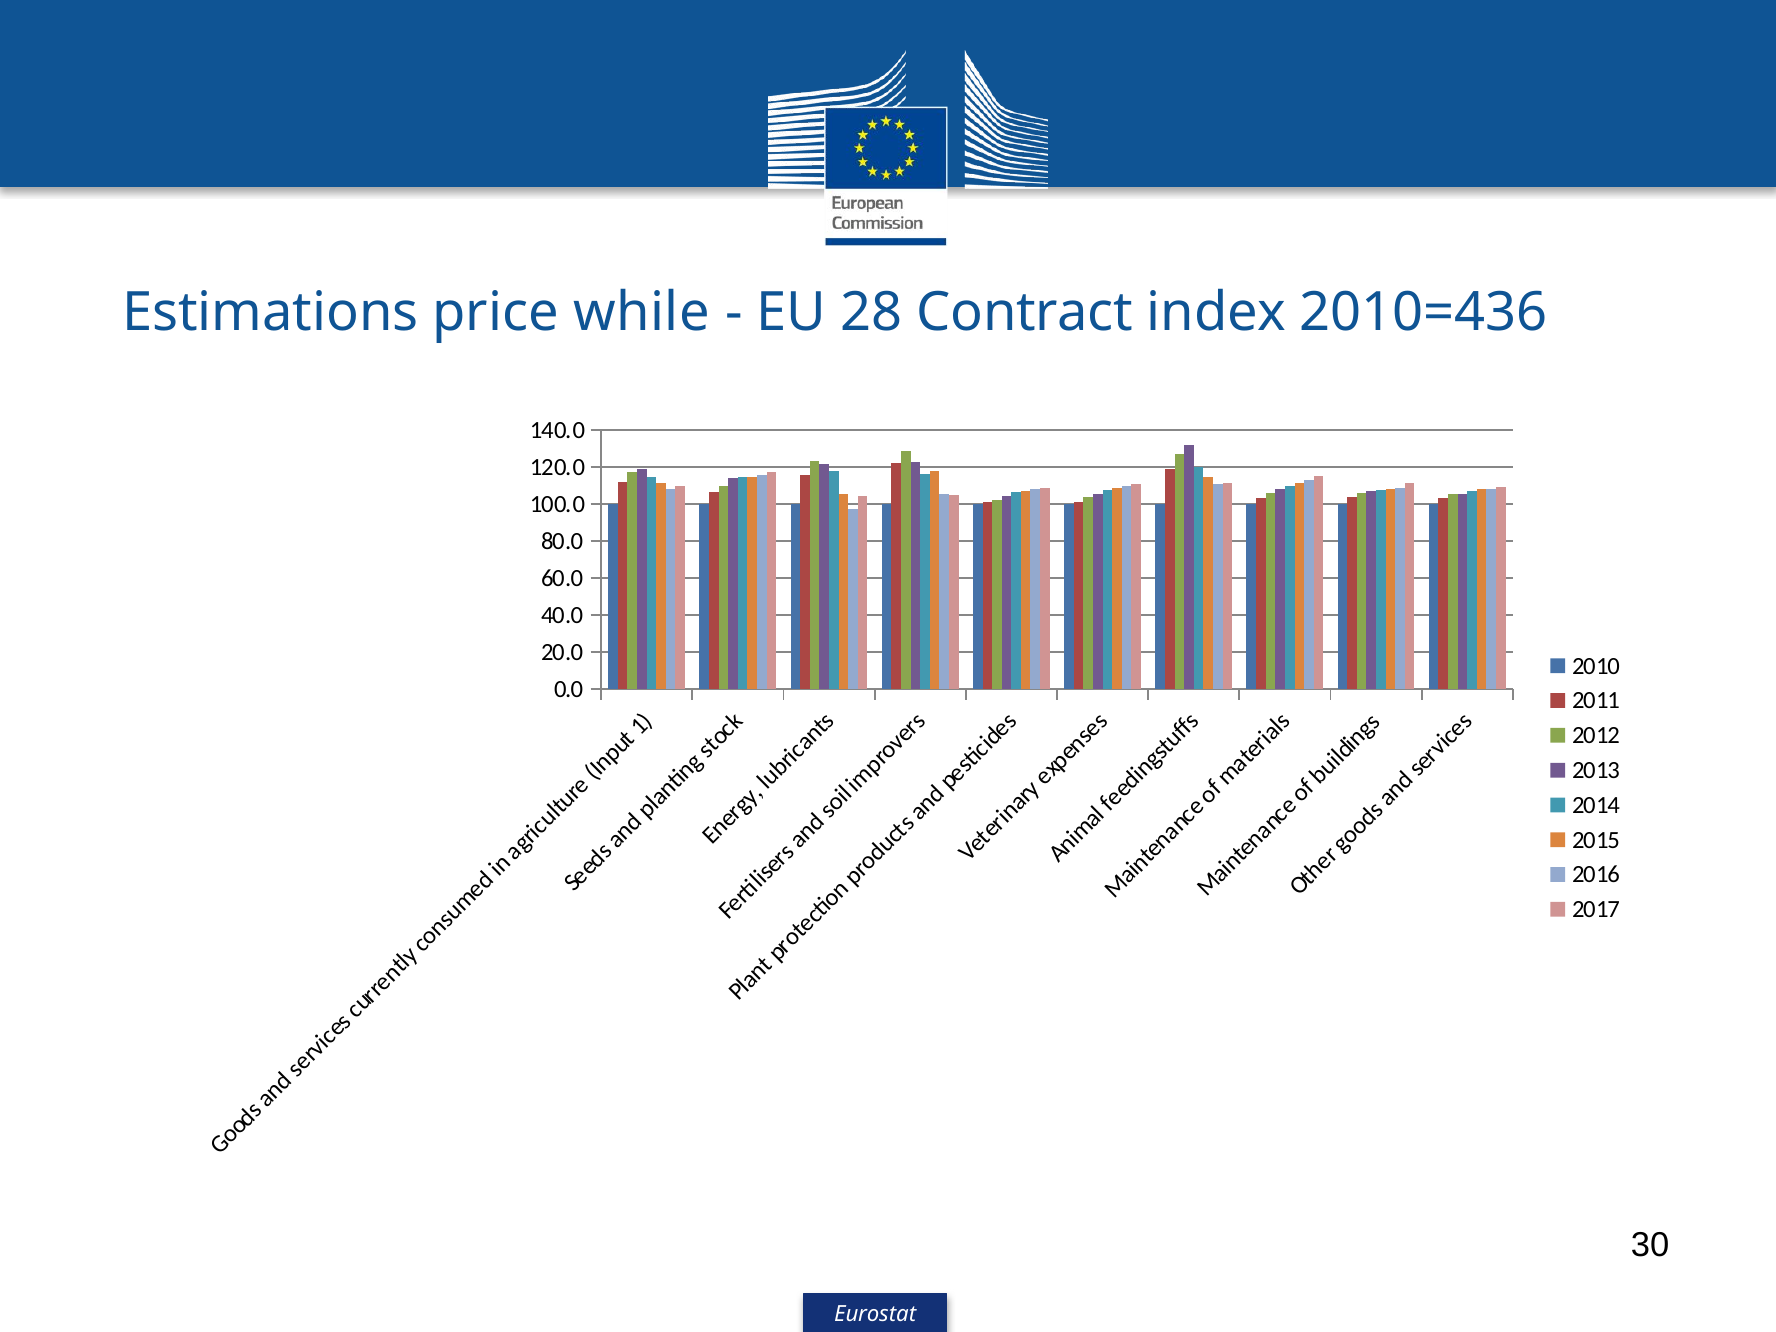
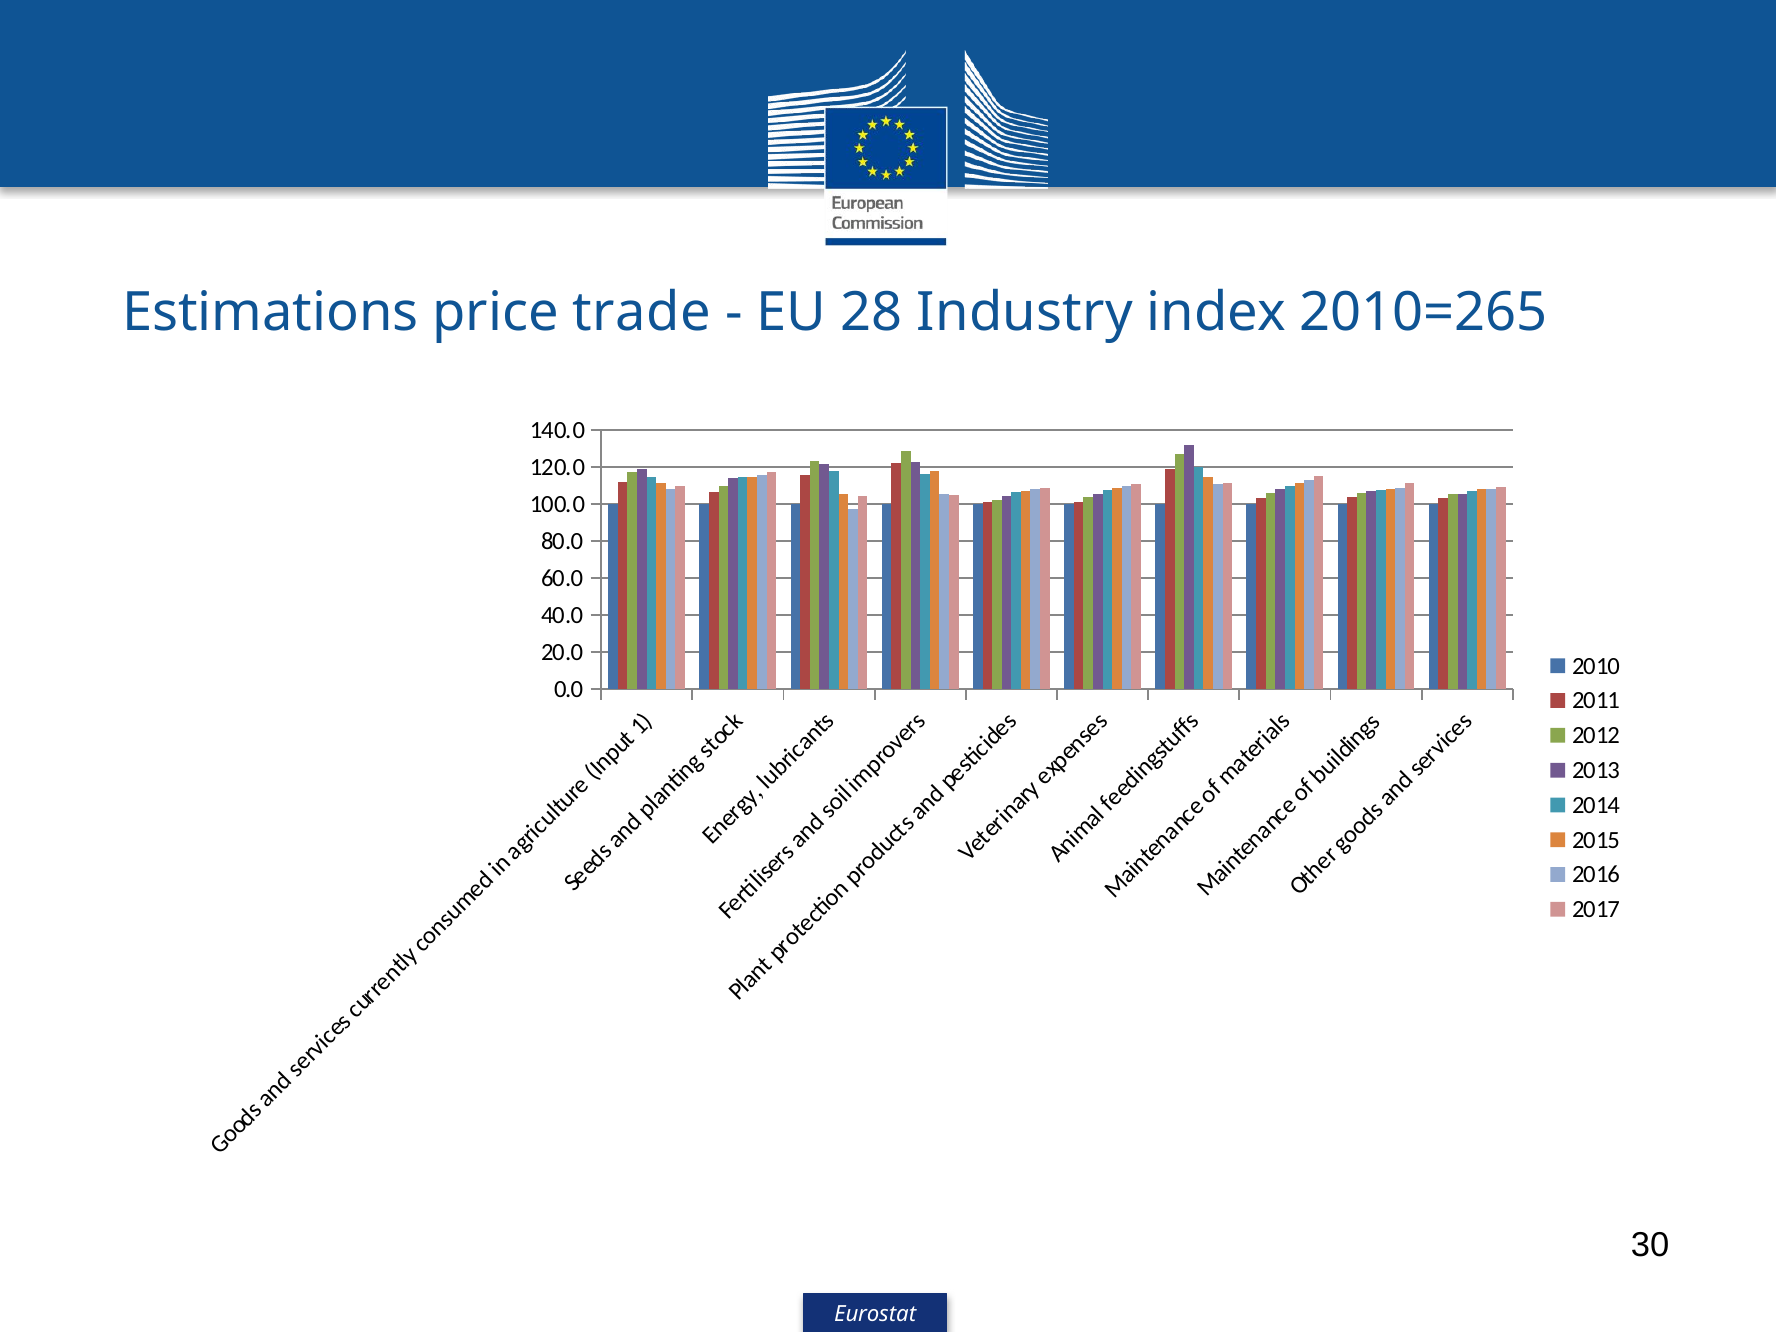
while: while -> trade (642, 313)
Contract: Contract -> Industry (1025, 313)
2010=436: 2010=436 -> 2010=265 (1424, 313)
